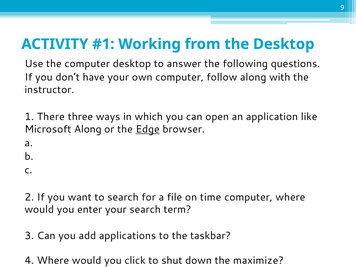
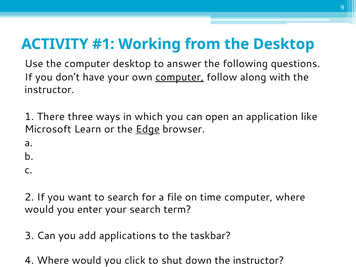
computer underline: none -> present (180, 77)
Microsoft Along: Along -> Learn (88, 129)
down the maximize: maximize -> instructor (258, 261)
